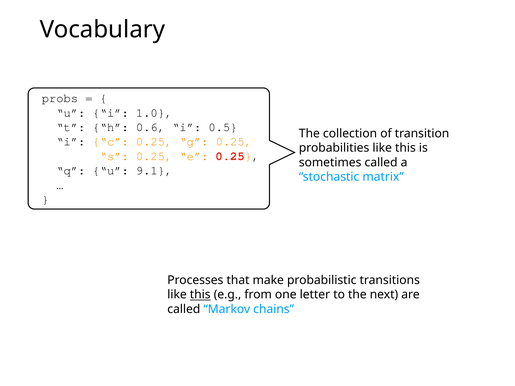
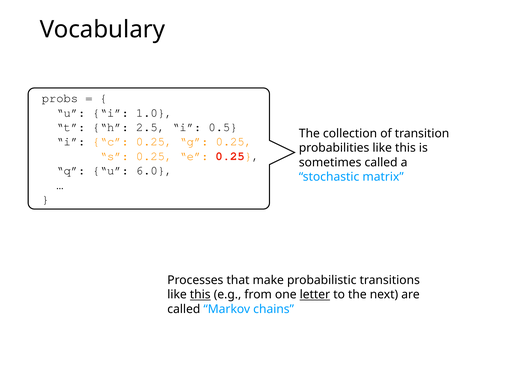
0.6: 0.6 -> 2.5 (150, 127)
9.1: 9.1 -> 6.0 (154, 171)
letter underline: none -> present (315, 295)
